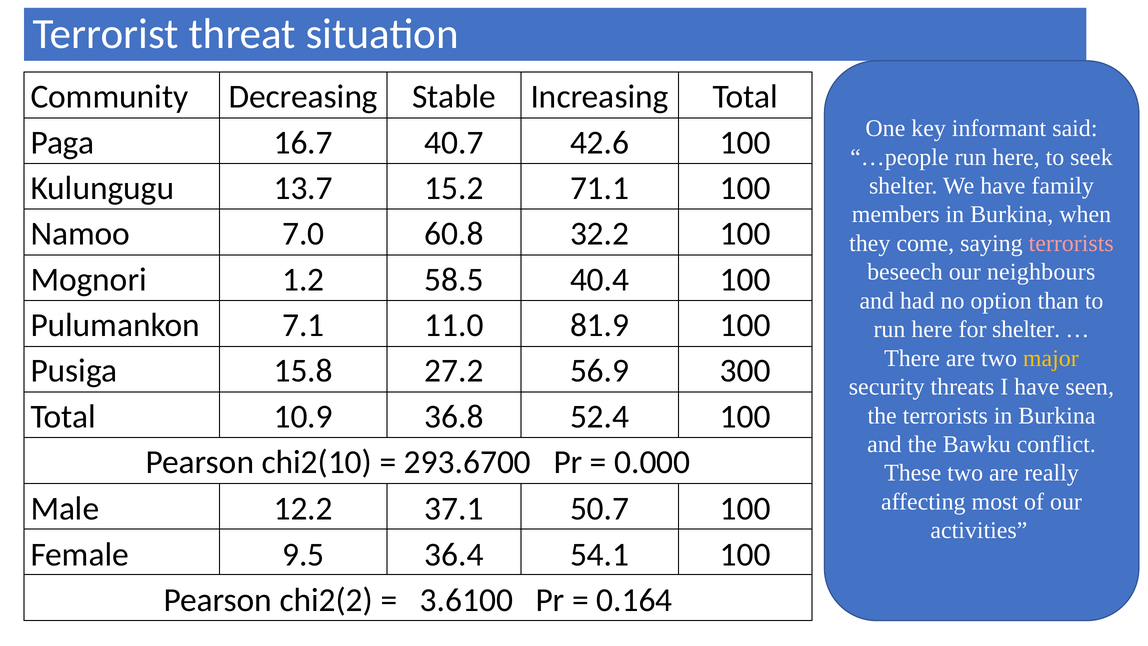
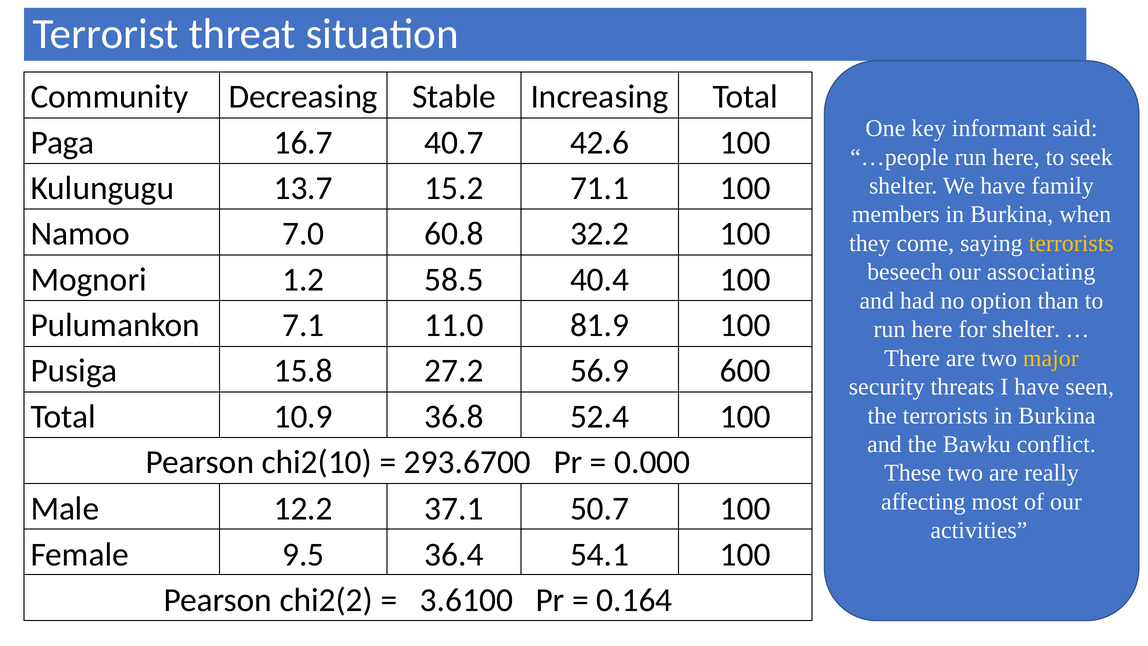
terrorists colour: pink -> yellow (1071, 243)
neighbours: neighbours -> associating (1041, 272)
300: 300 -> 600 (745, 371)
